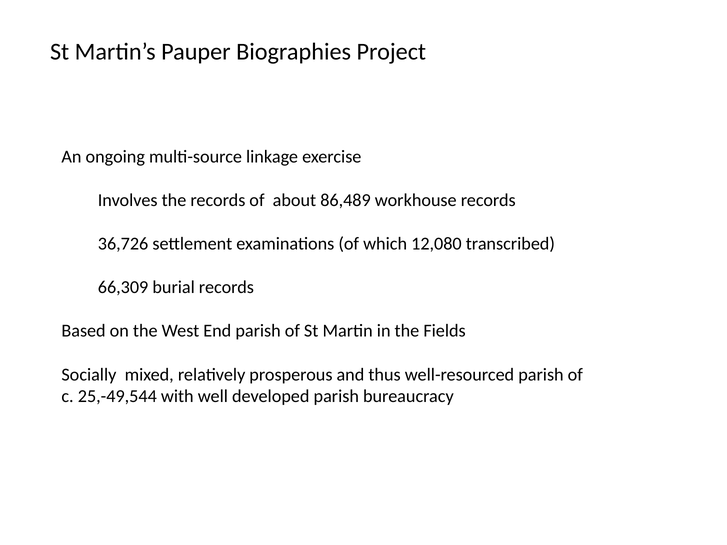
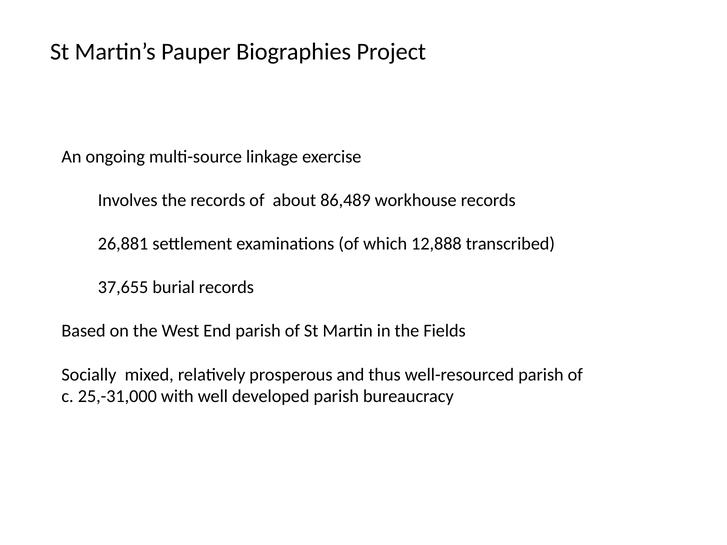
36,726: 36,726 -> 26,881 (123, 244)
12,080: 12,080 -> 12,888 (436, 244)
66,309: 66,309 -> 37,655 (123, 288)
25,-49,544: 25,-49,544 -> 25,-31,000 (117, 397)
